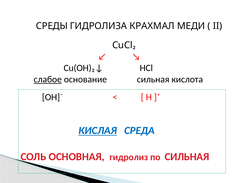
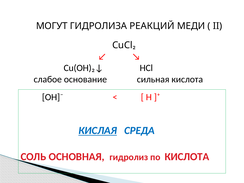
СРЕДЫ: СРЕДЫ -> МОГУТ (52, 26)
КРАХМАЛ: КРАХМАЛ -> РЕАКЦИЙ (152, 26)
слабое underline: present -> none (48, 79)
по СИЛЬНАЯ: СИЛЬНАЯ -> КИСЛОТА (187, 157)
